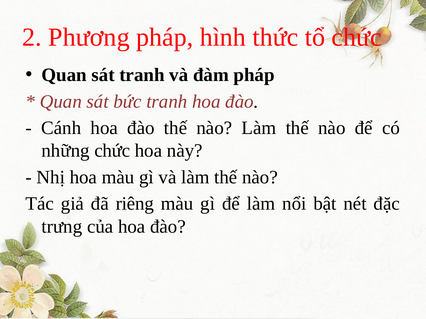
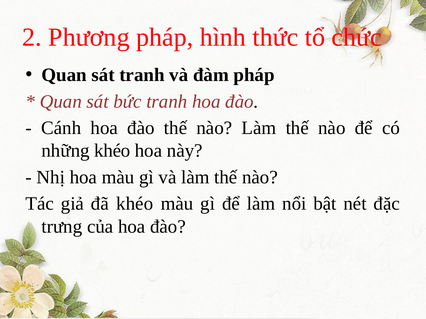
những chức: chức -> khéo (112, 151)
đã riêng: riêng -> khéo (135, 204)
